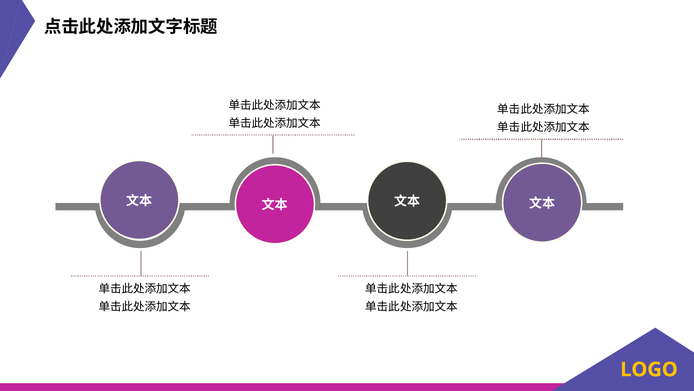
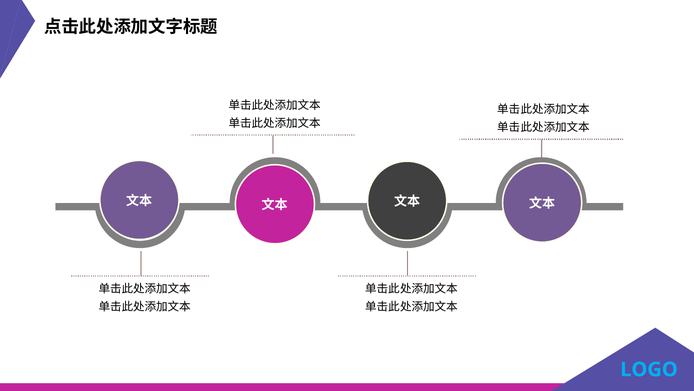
LOGO colour: yellow -> light blue (649, 369)
